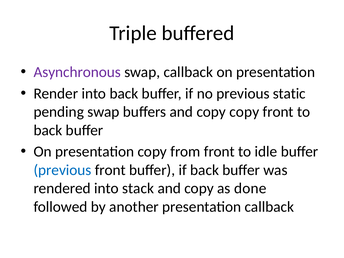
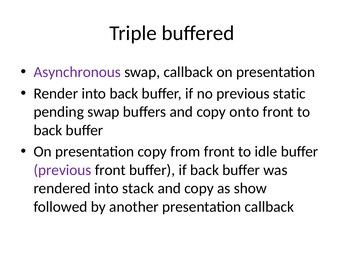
copy copy: copy -> onto (244, 112)
previous colour: blue -> purple (62, 170)
done: done -> show (250, 188)
